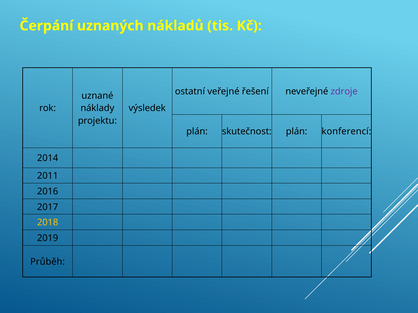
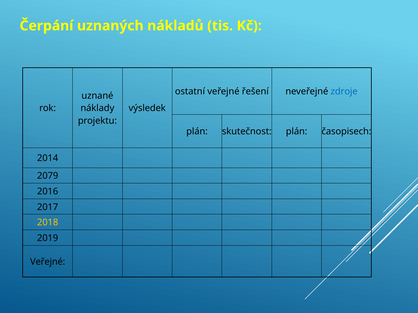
zdroje colour: purple -> blue (344, 92)
konferencí: konferencí -> časopisech (346, 132)
2011: 2011 -> 2079 (48, 176)
Průběh: Průběh -> Veřejné (48, 262)
